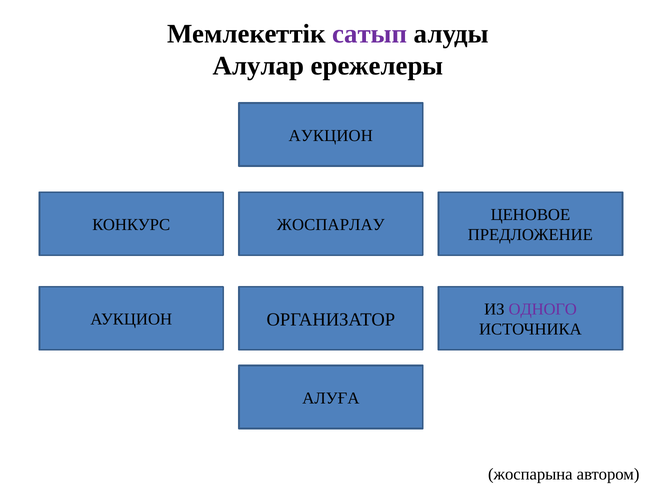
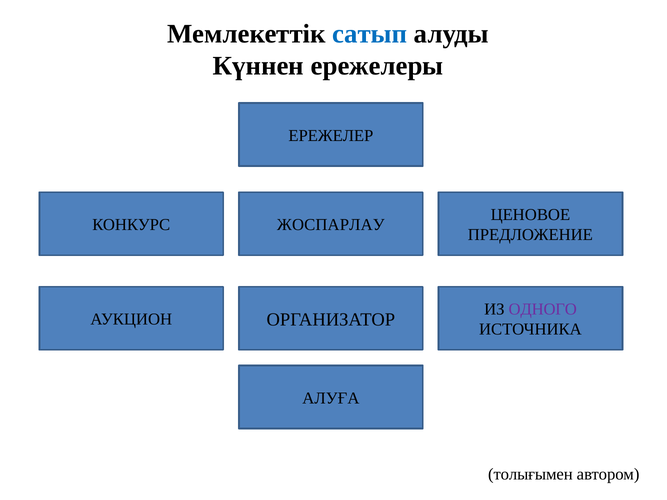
сатып colour: purple -> blue (370, 34)
Алулар: Алулар -> Күннен (258, 66)
АУКЦИОН: АУКЦИОН -> ЕРЕЖЕЛЕР (331, 136)
жоспарына: жоспарына -> толығымен (530, 475)
